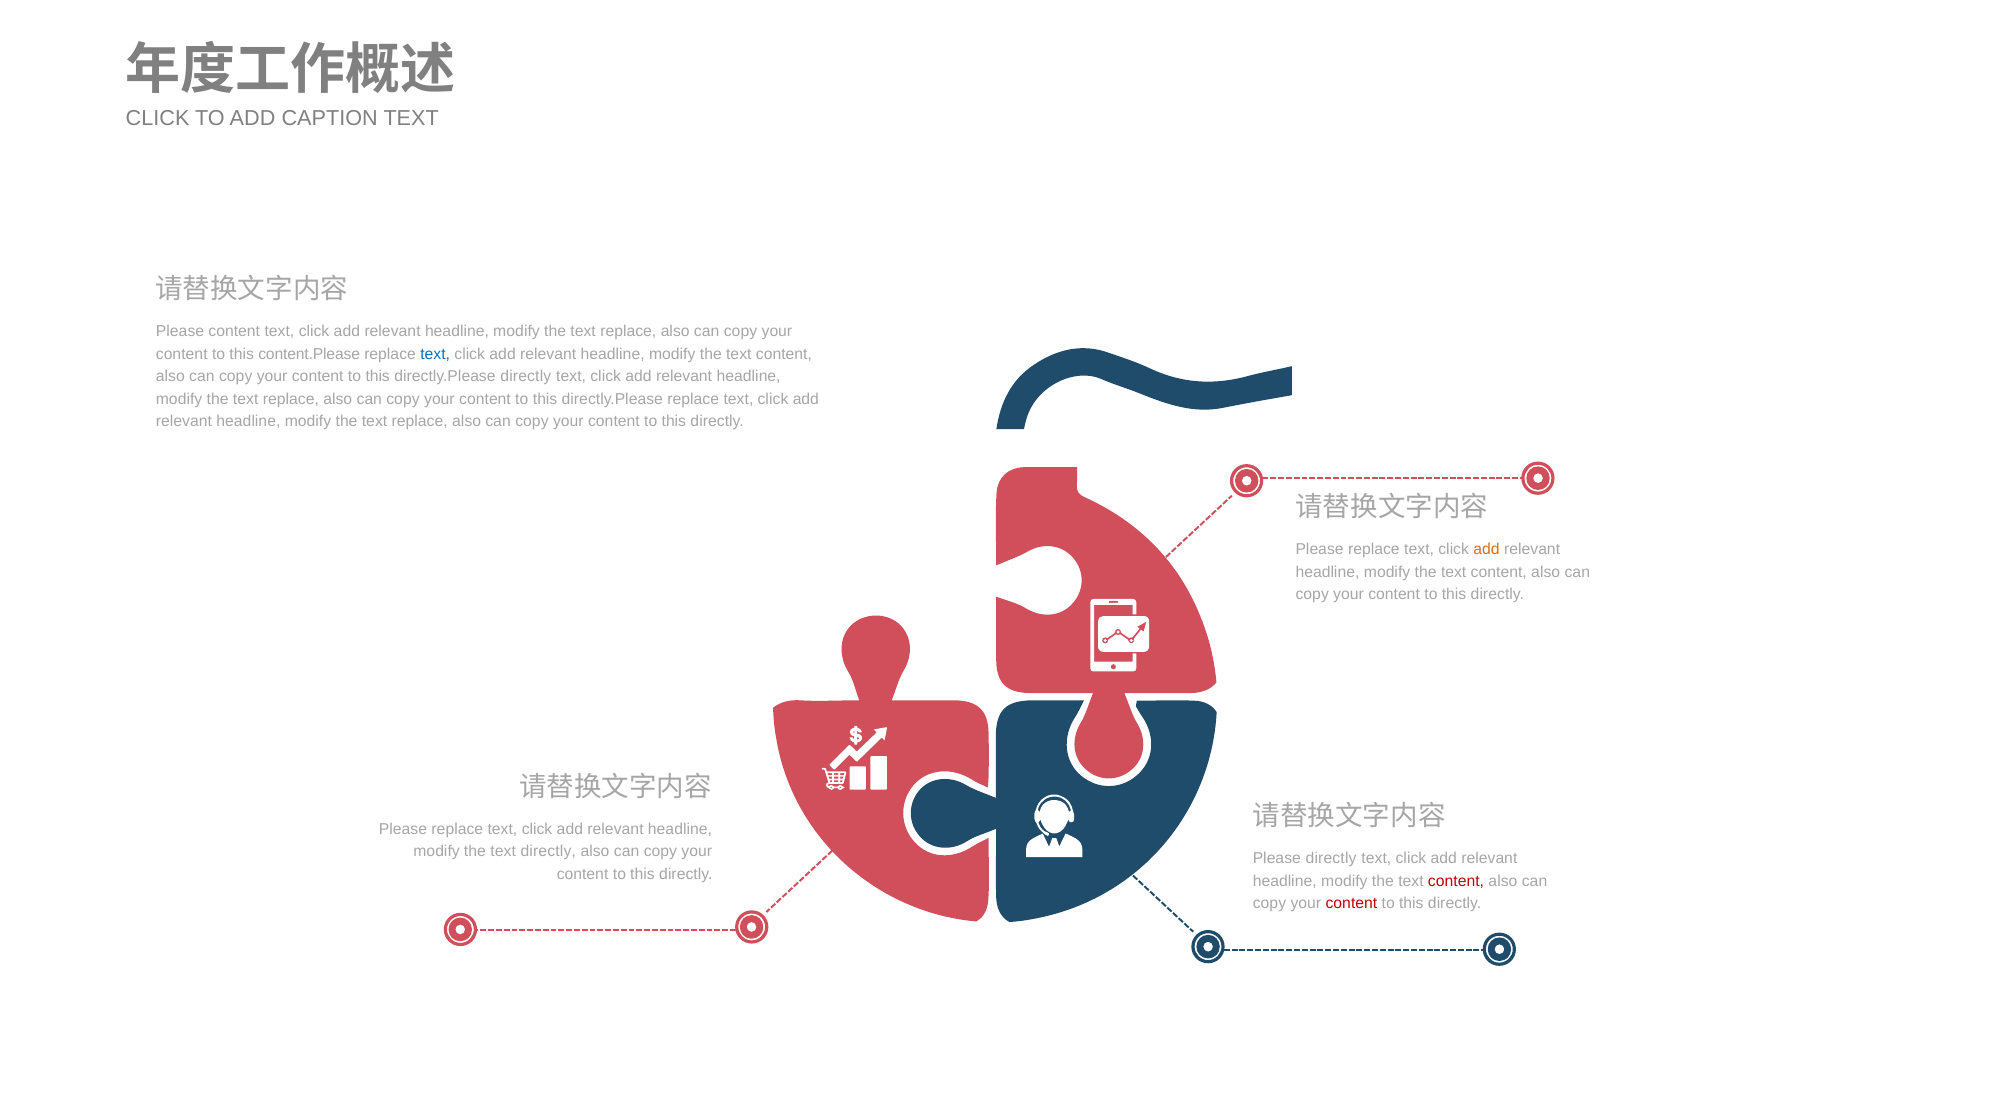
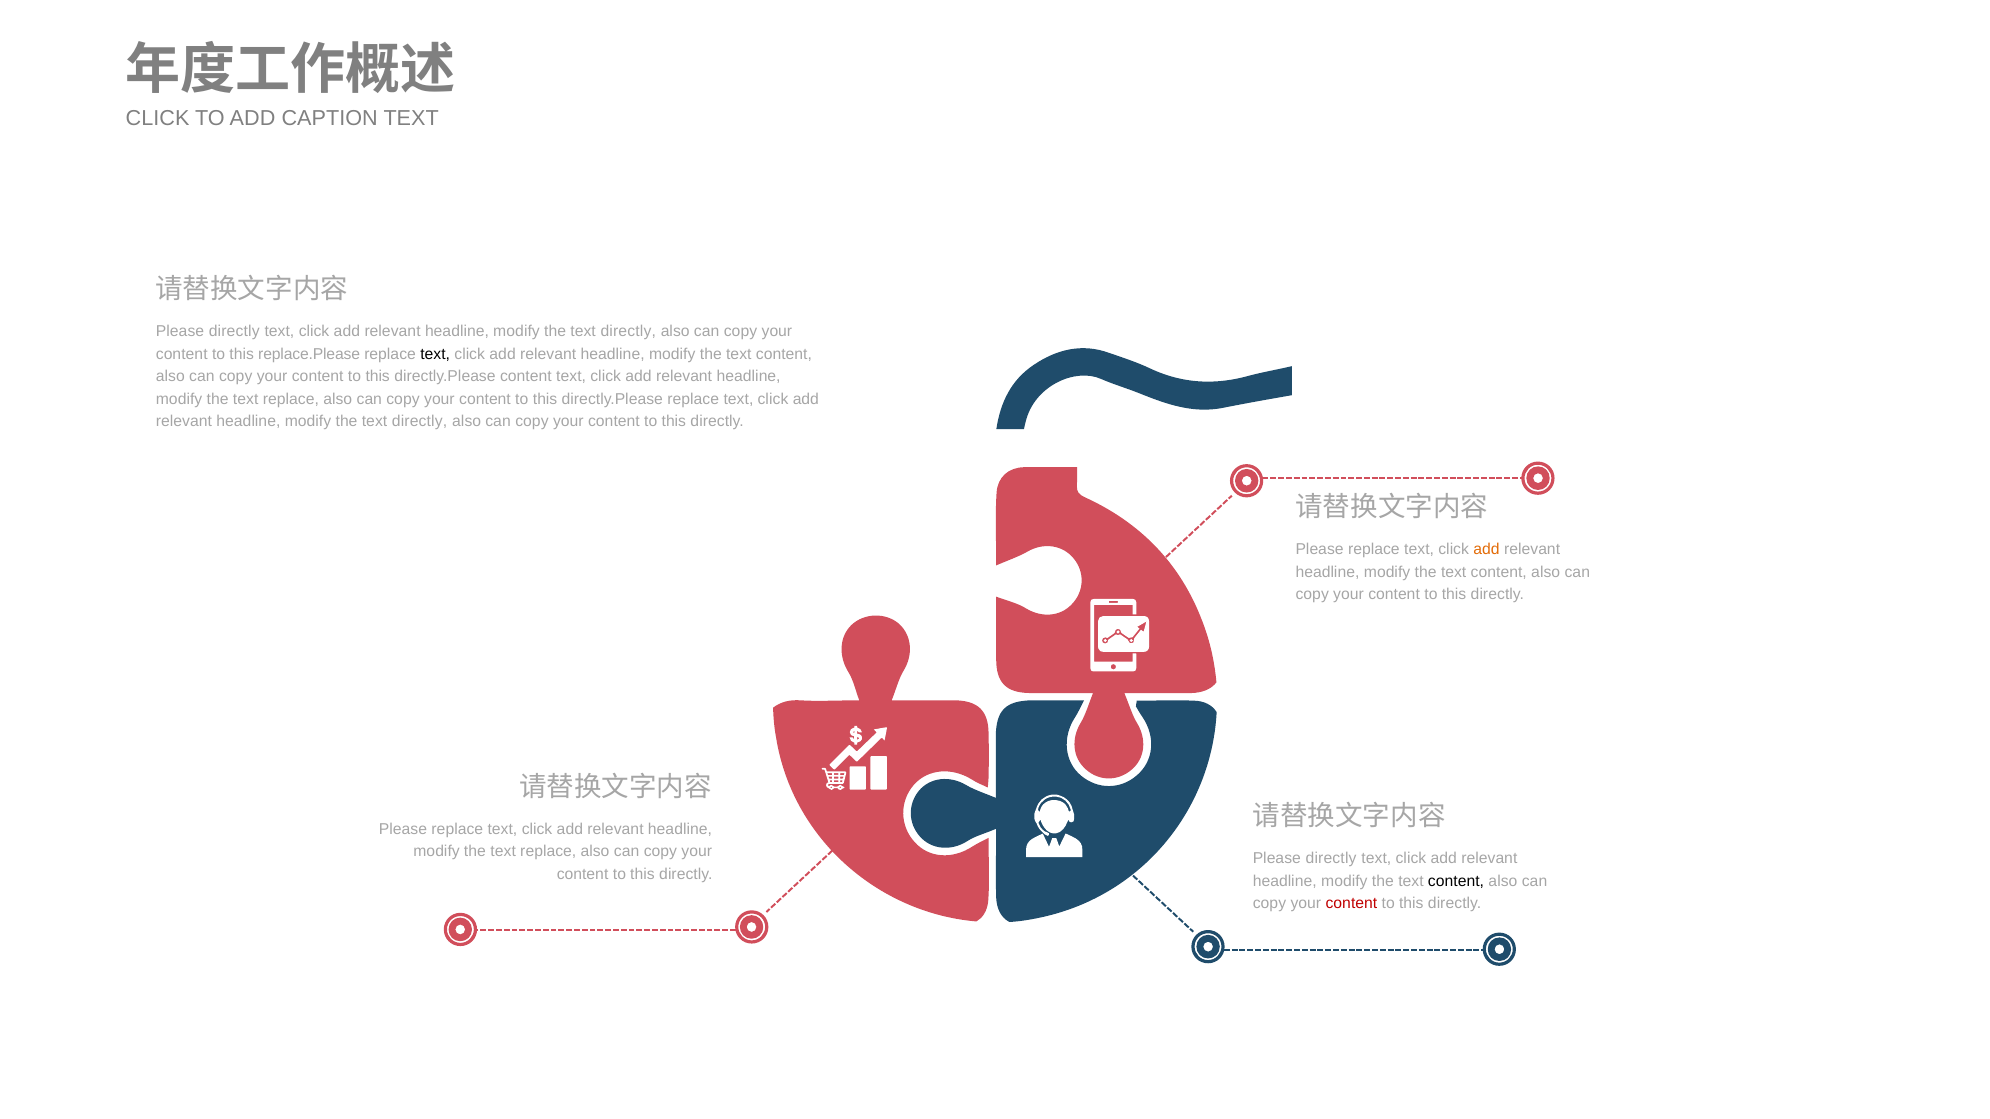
content: content -> directly (234, 332)
replace: replace -> directly (628, 332)
content.Please: content.Please -> replace.Please (309, 354)
text colour: blue -> black (435, 354)
directly.Please directly: directly -> content (526, 377)
replace: replace -> directly (420, 422)
directly: directly -> replace (548, 852)
content colour: red -> black (1456, 881)
